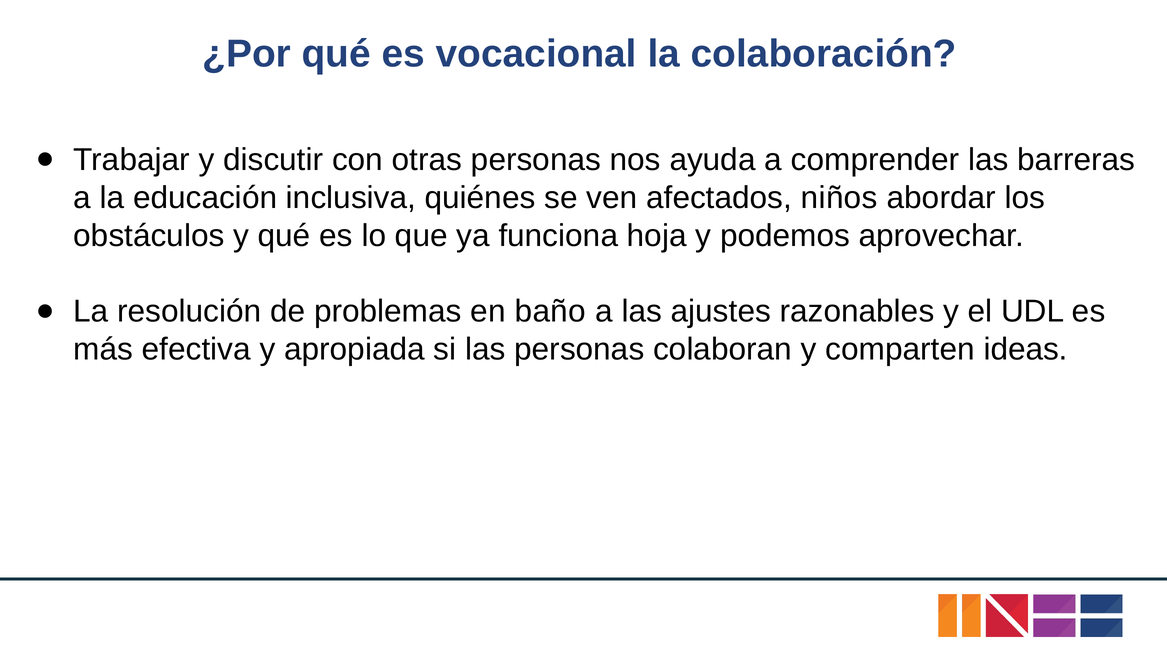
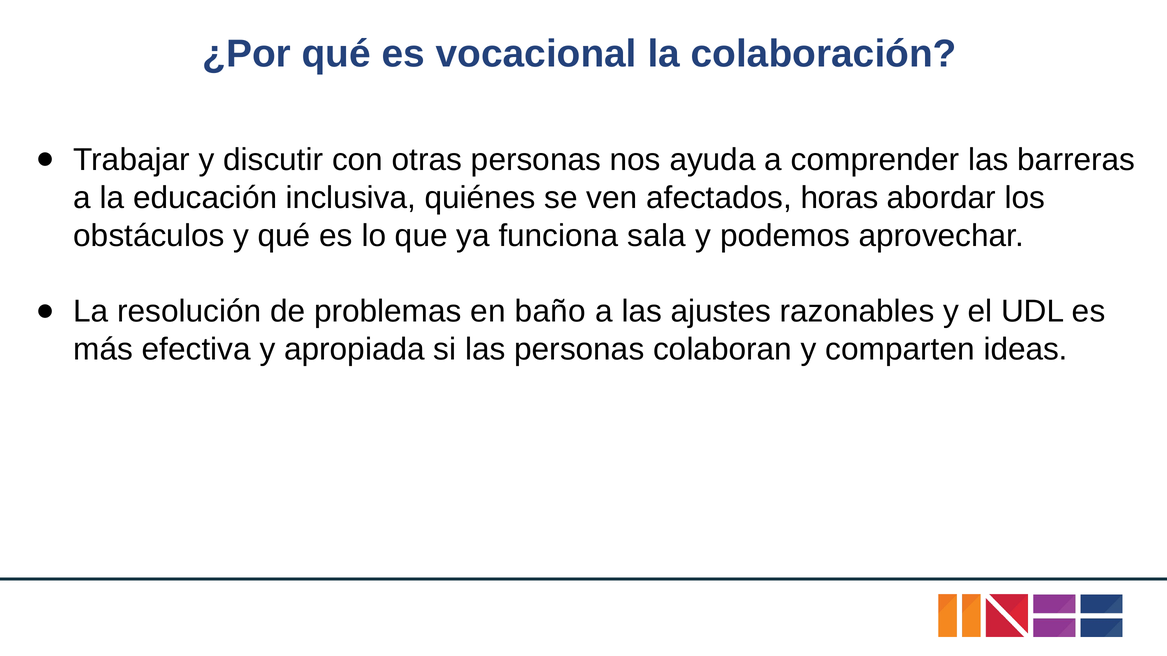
niños: niños -> horas (840, 198)
hoja: hoja -> sala (657, 236)
